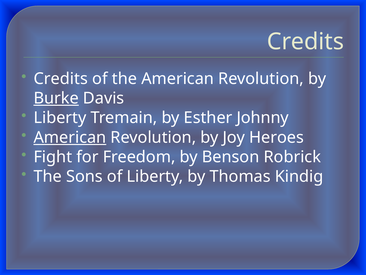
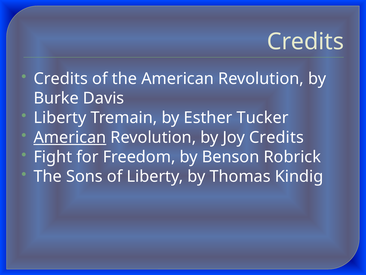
Burke underline: present -> none (56, 98)
Johnny: Johnny -> Tucker (263, 118)
Joy Heroes: Heroes -> Credits (276, 137)
